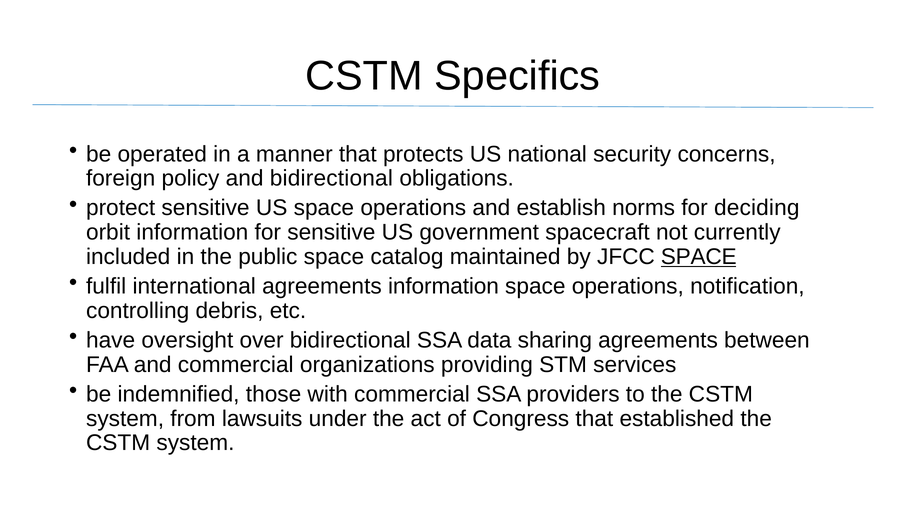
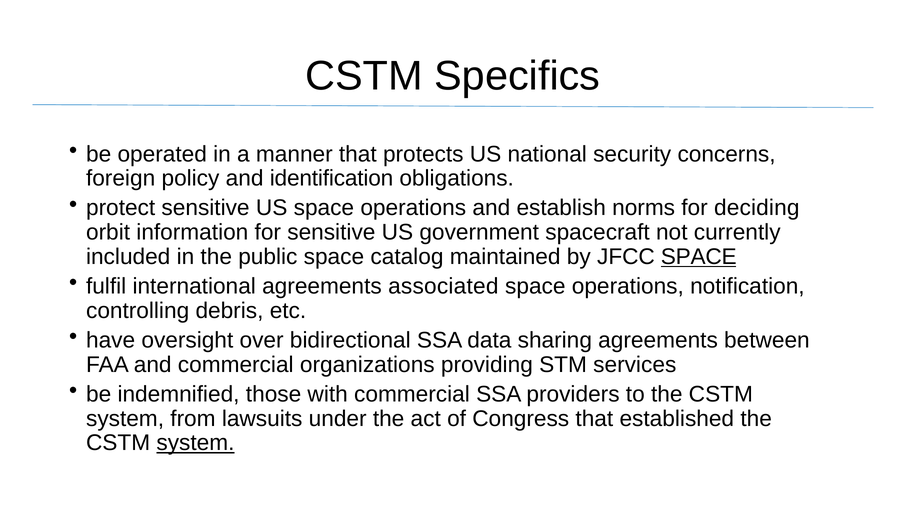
and bidirectional: bidirectional -> identification (332, 179)
agreements information: information -> associated (443, 287)
system underline: none -> present (195, 444)
